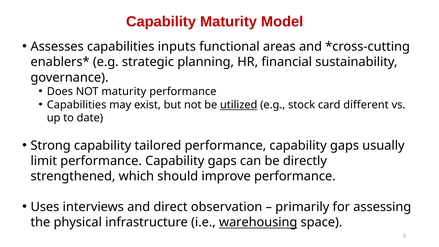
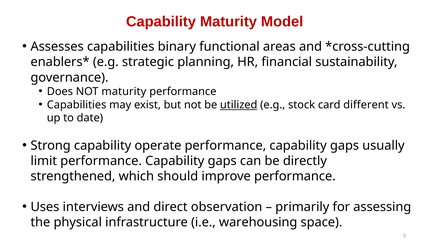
inputs: inputs -> binary (177, 47)
tailored: tailored -> operate (158, 145)
warehousing underline: present -> none (258, 222)
